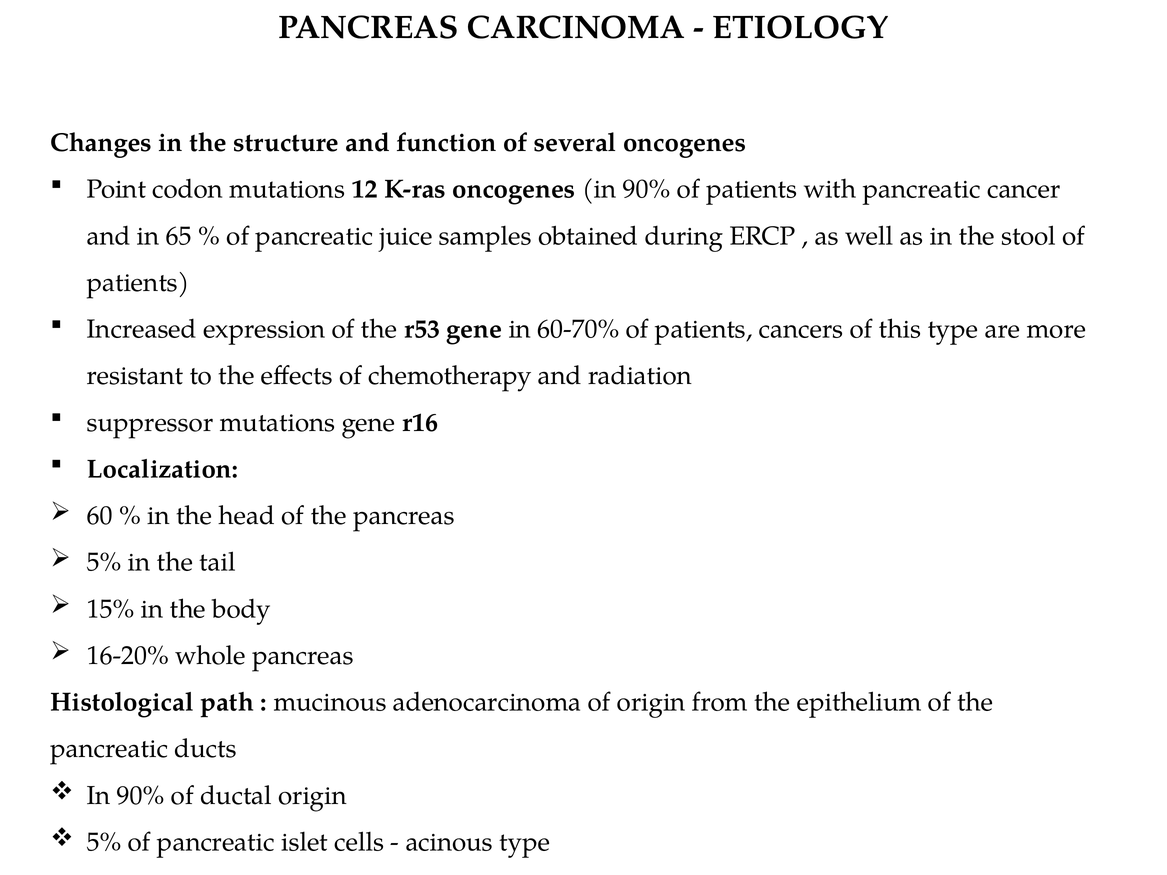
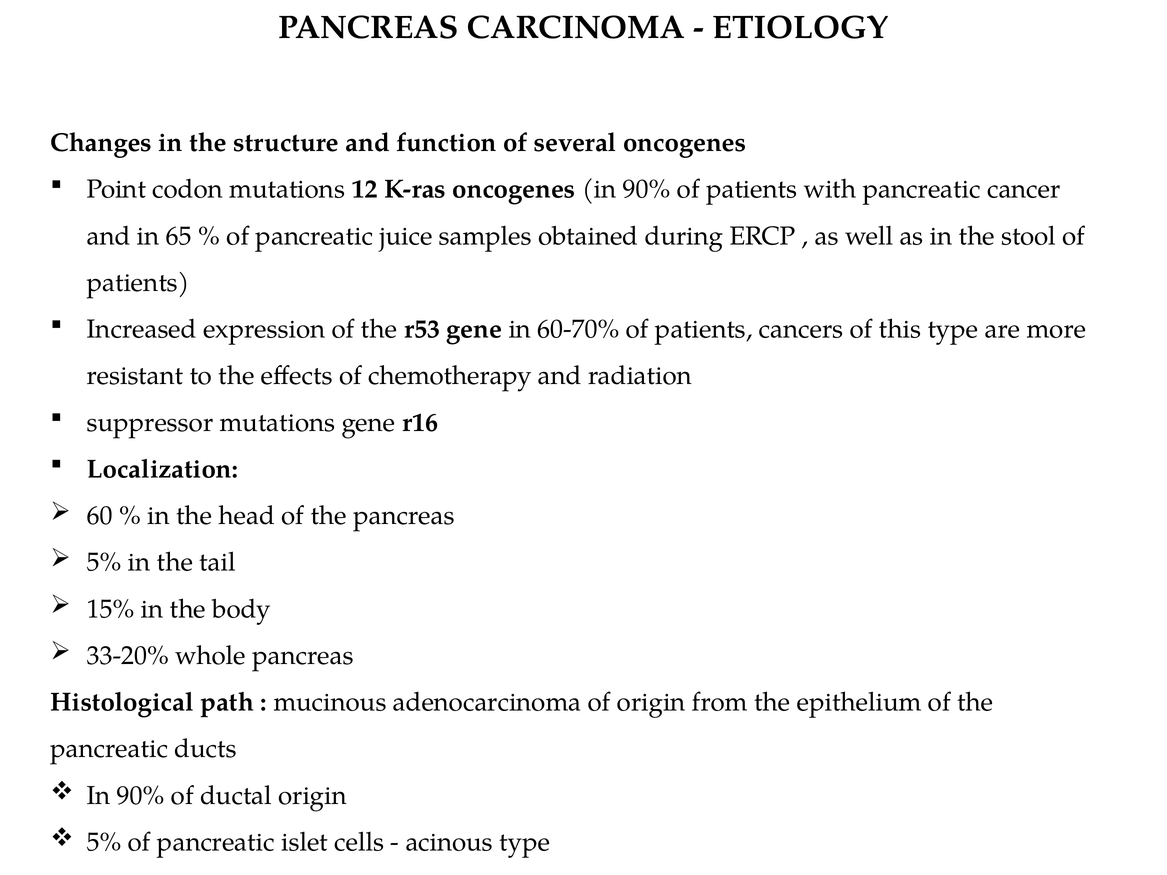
16-20%: 16-20% -> 33-20% (128, 656)
